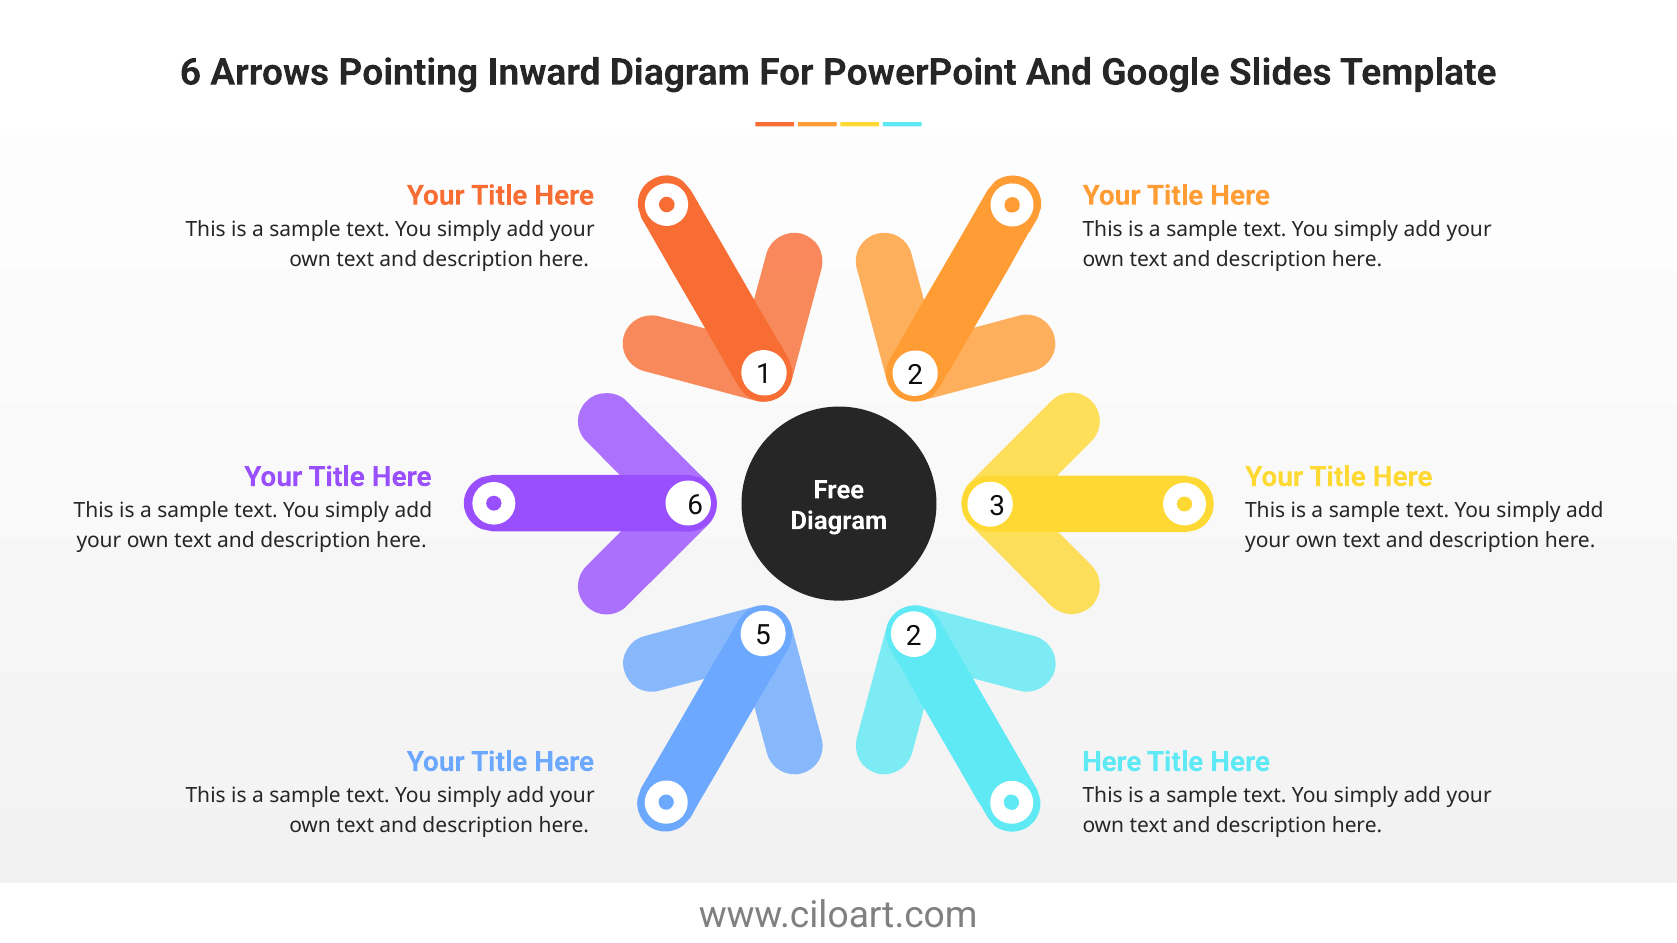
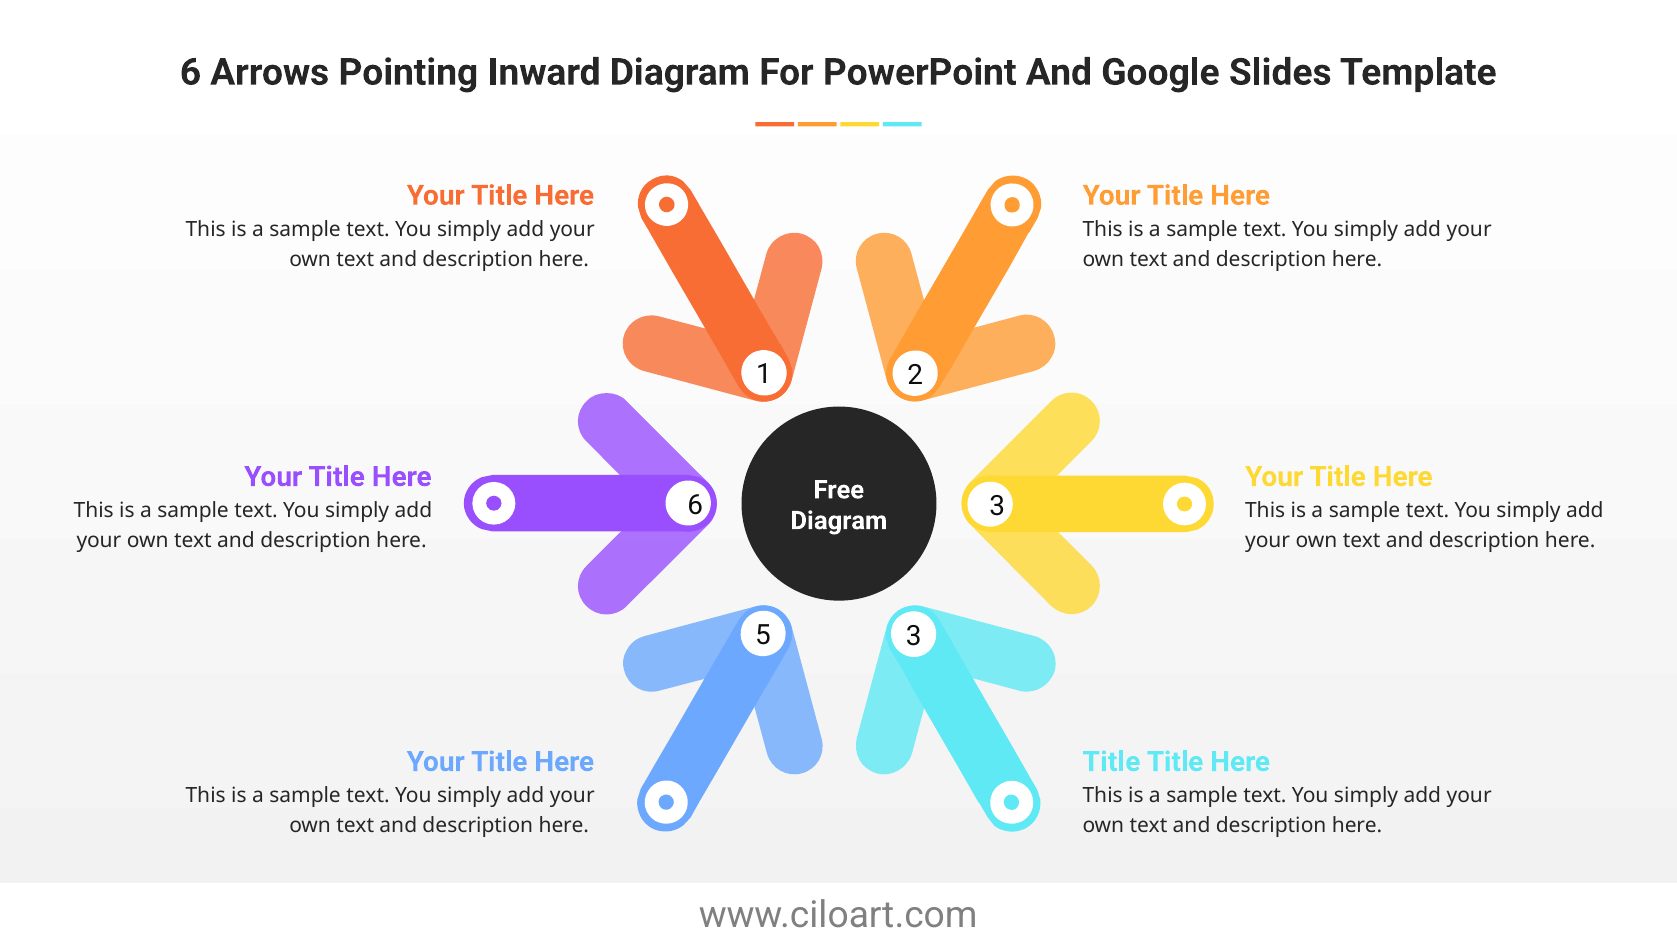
5 2: 2 -> 3 (914, 636)
Here: Here -> Title (1112, 762)
